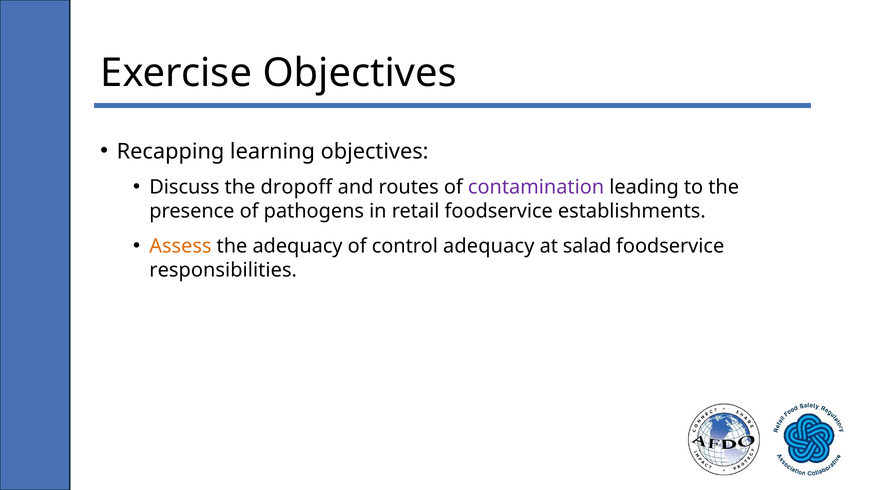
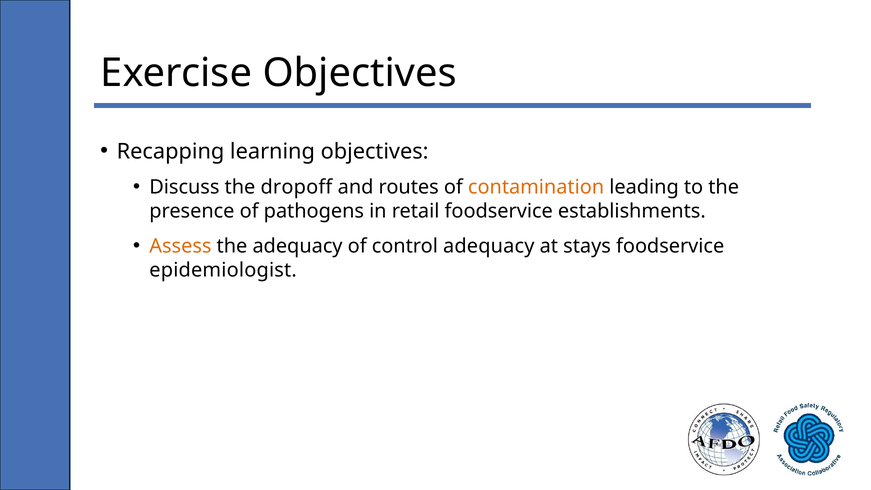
contamination colour: purple -> orange (536, 187)
salad: salad -> stays (587, 246)
responsibilities: responsibilities -> epidemiologist (223, 270)
